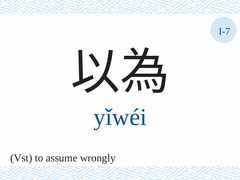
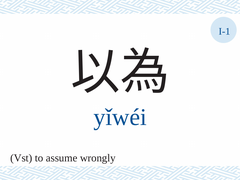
I-7: I-7 -> I-1 (224, 31)
